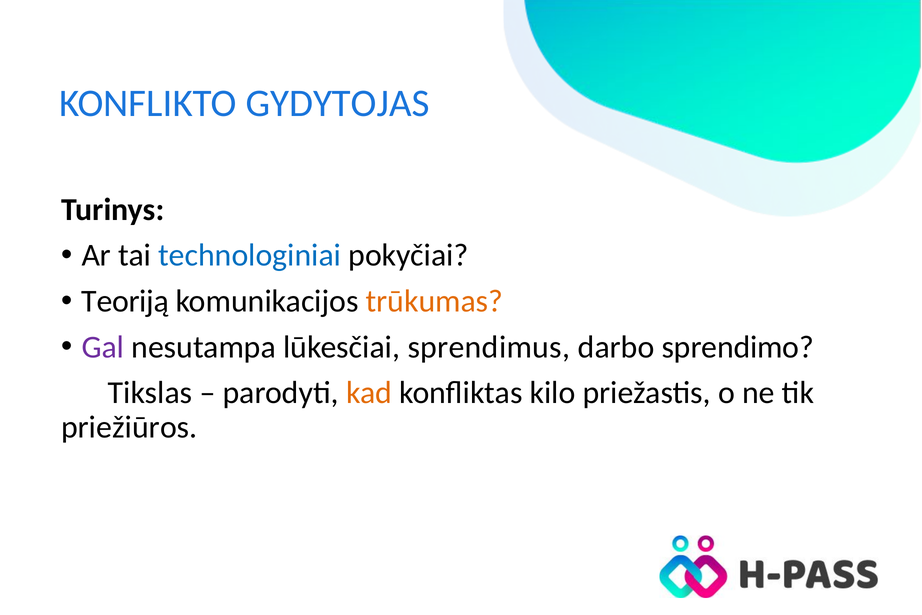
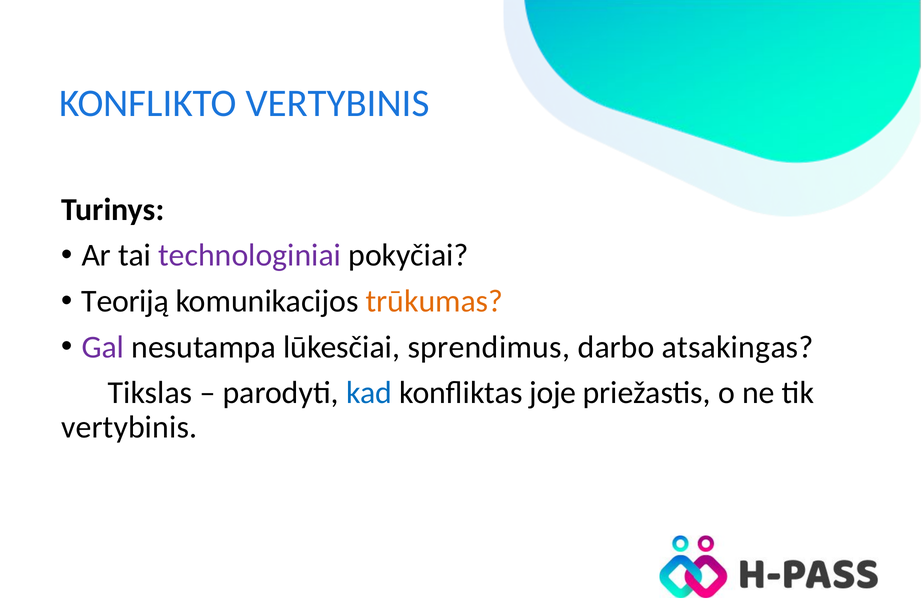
KONFLIKTO GYDYTOJAS: GYDYTOJAS -> VERTYBINIS (338, 104)
technologiniai colour: blue -> purple (250, 255)
sprendimo: sprendimo -> atsakingas (738, 347)
kad colour: orange -> blue (369, 393)
kilo: kilo -> joje (553, 393)
priežiūros: priežiūros -> vertybinis (129, 427)
